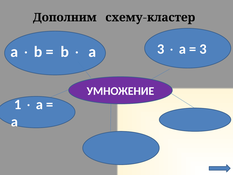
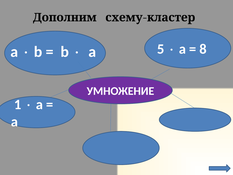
a 3: 3 -> 5 (161, 49)
3: 3 -> 8 (203, 49)
